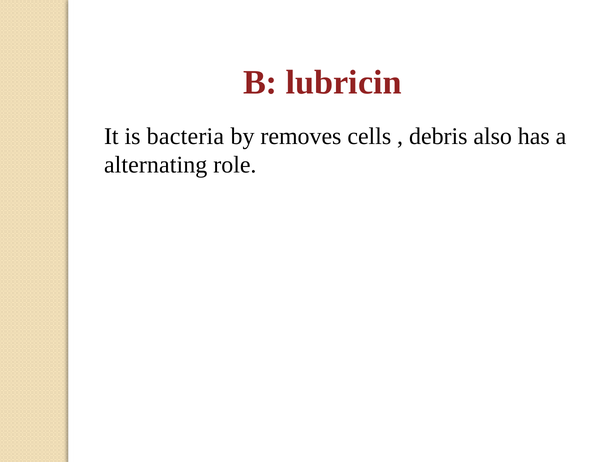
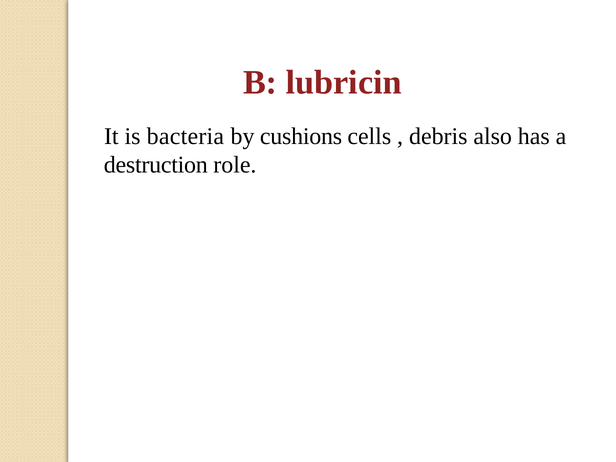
removes: removes -> cushions (301, 136)
alternating: alternating -> destruction (156, 165)
